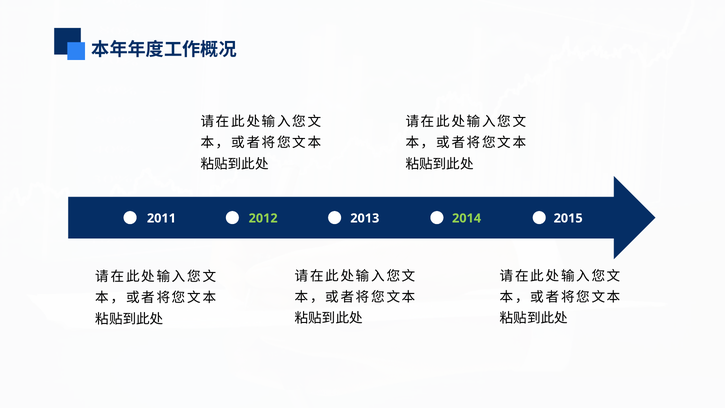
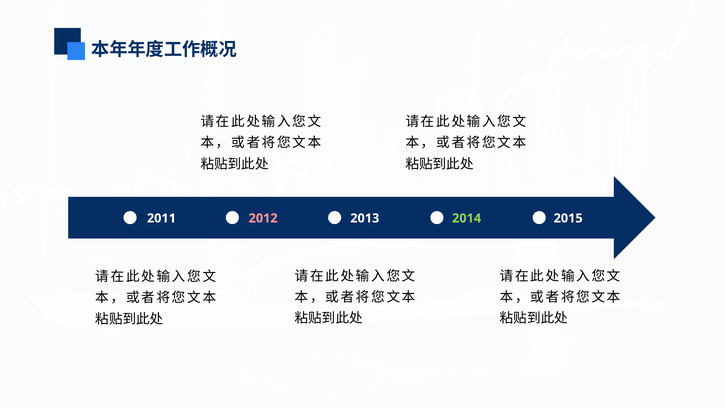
2012 colour: light green -> pink (263, 218)
